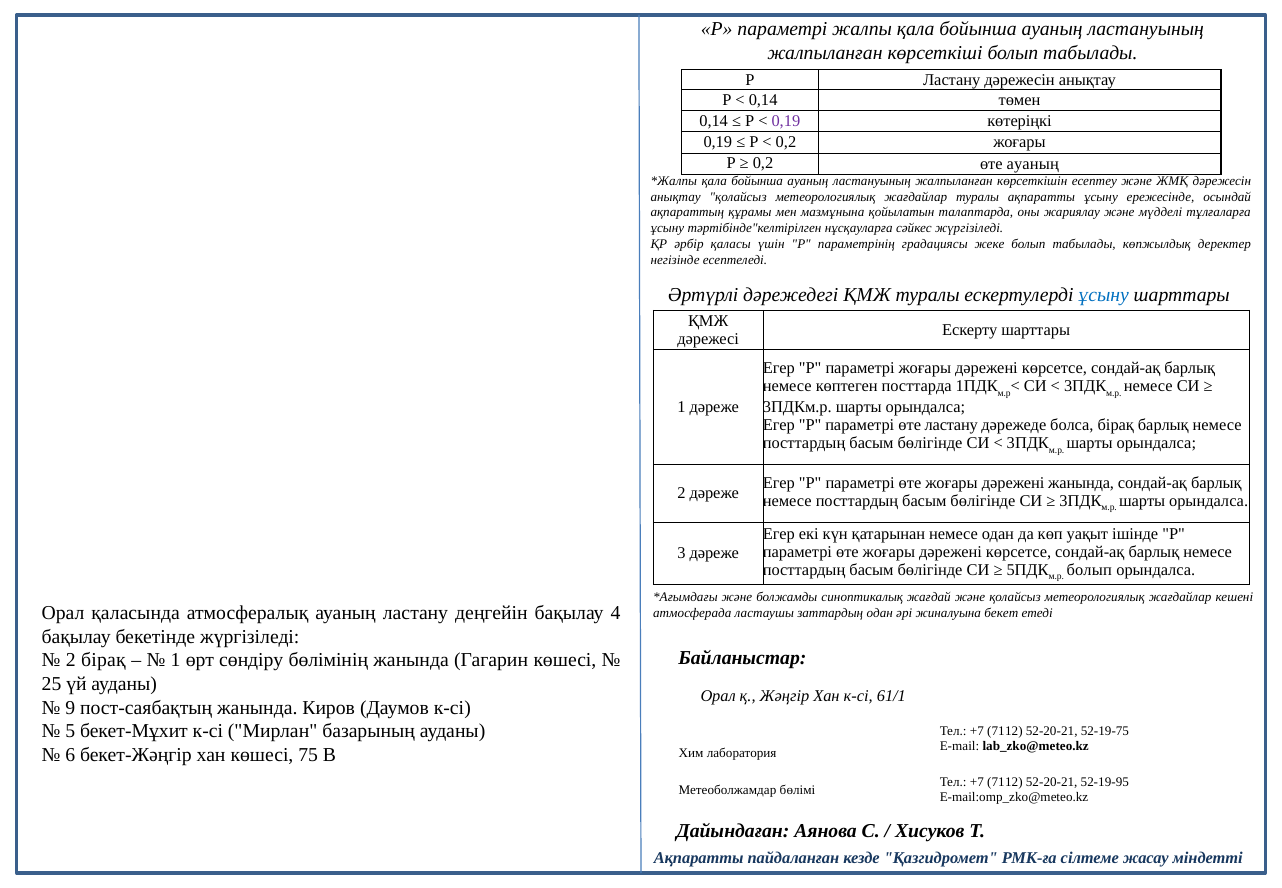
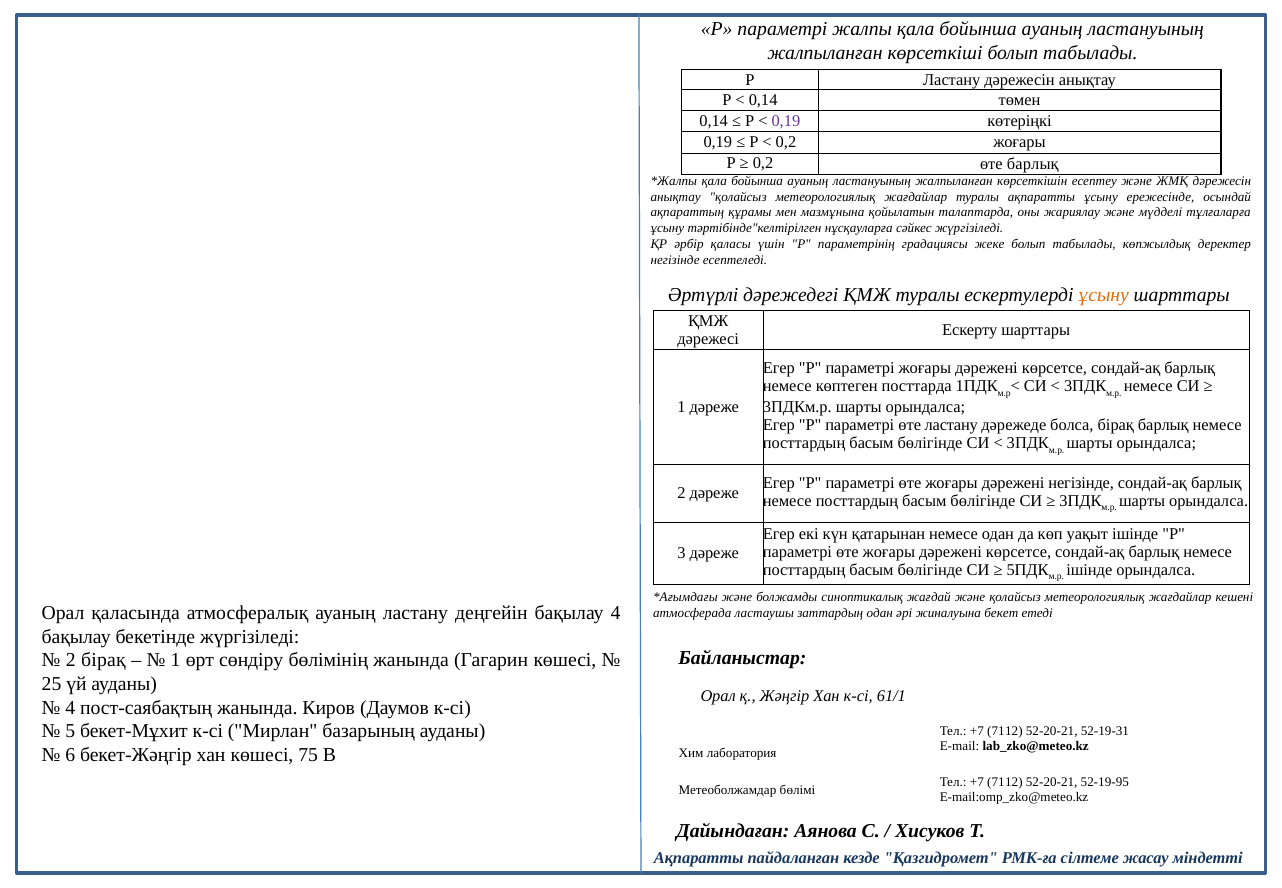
өте ауаның: ауаның -> барлық (1033, 164)
ұсыну colour: blue -> orange (1104, 295)
дәрежені жанында: жанында -> негізінде (1081, 483)
болып: болып -> ішінде (1089, 570)
9: 9 -> 4 (70, 707)
52-19-75: 52-19-75 -> 52-19-31 (1105, 731)
